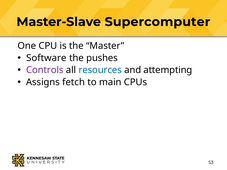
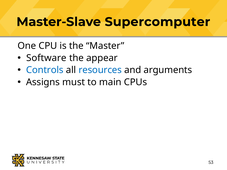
pushes: pushes -> appear (102, 58)
Controls colour: purple -> blue (45, 70)
attempting: attempting -> arguments (168, 70)
fetch: fetch -> must (74, 82)
